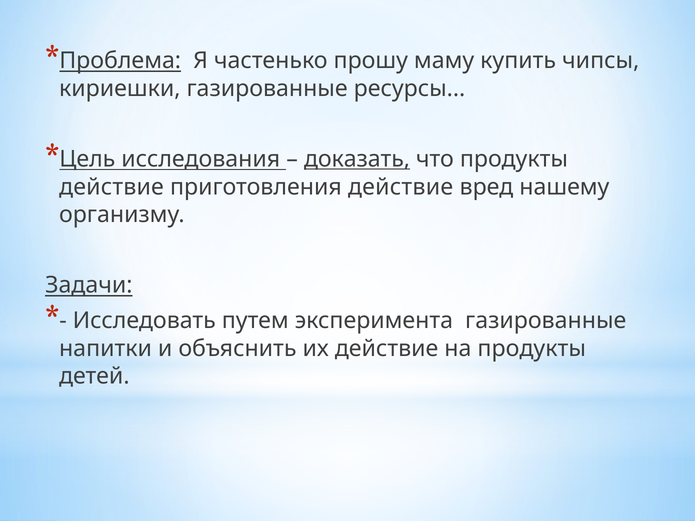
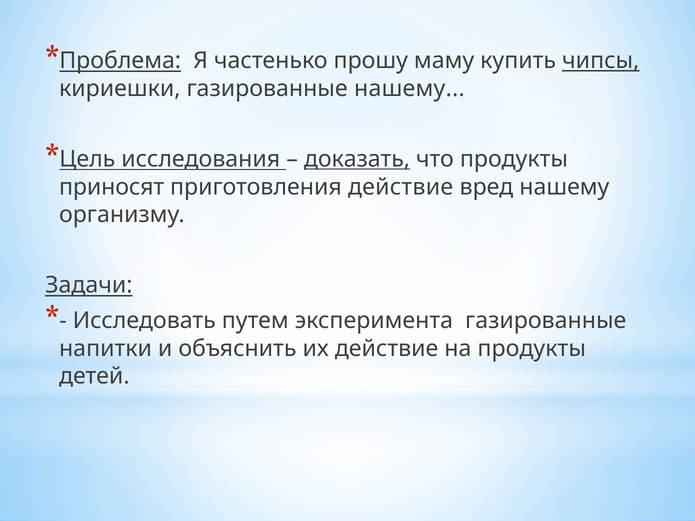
чипсы underline: none -> present (601, 61)
газированные ресурсы: ресурсы -> нашему (409, 89)
действие: действие -> приносят (112, 187)
